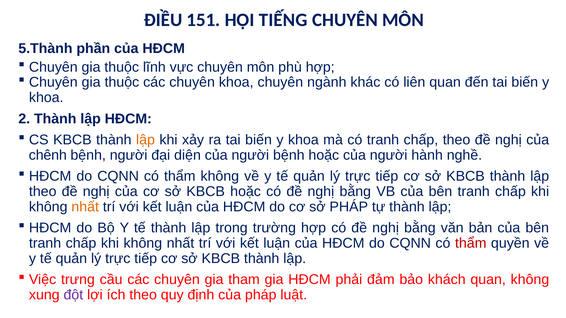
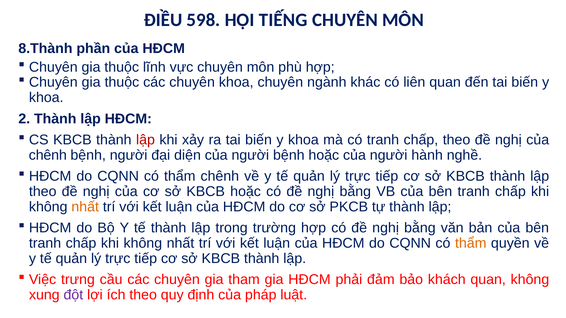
151: 151 -> 598 (203, 20)
5.Thành: 5.Thành -> 8.Thành (45, 48)
lập colour: orange -> red (145, 140)
thẩm không: không -> chênh (220, 176)
sở PHÁP: PHÁP -> PKCB (349, 207)
thẩm colour: red -> orange (471, 243)
